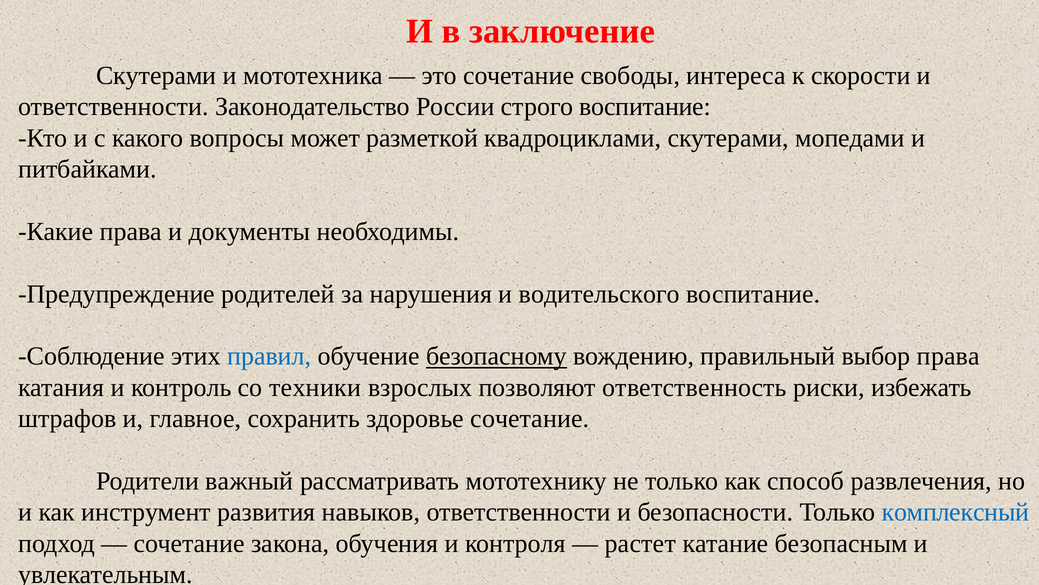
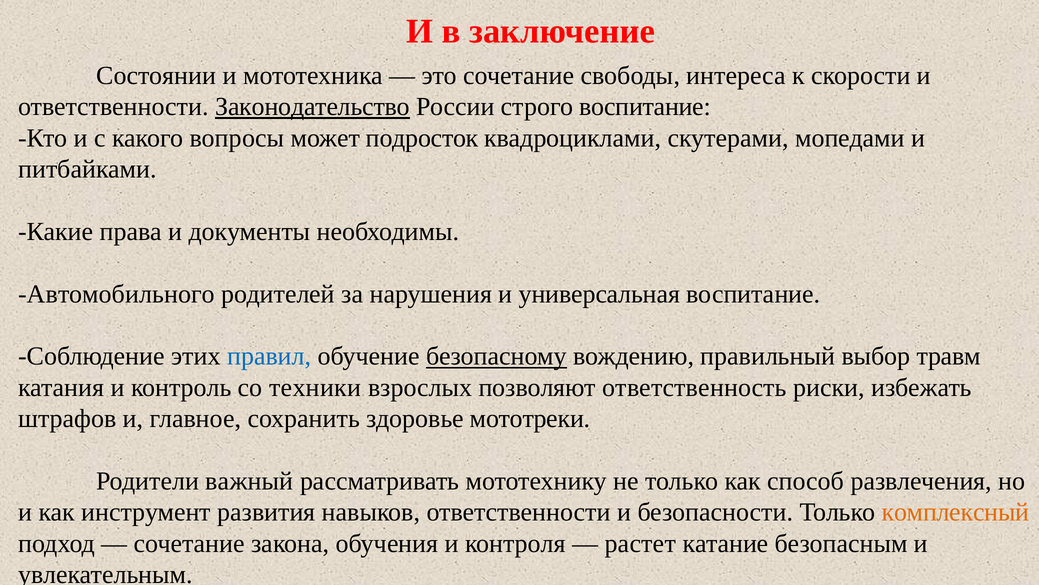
Скутерами: Скутерами -> Состоянии (156, 76)
Законодательство underline: none -> present (313, 107)
разметкой: разметкой -> подросток (422, 138)
Предупреждение: Предупреждение -> Автомобильного (117, 294)
водительского: водительского -> универсальная (599, 294)
выбор права: права -> травм (949, 356)
здоровье сочетание: сочетание -> мототреки (530, 418)
комплексный colour: blue -> orange (955, 512)
